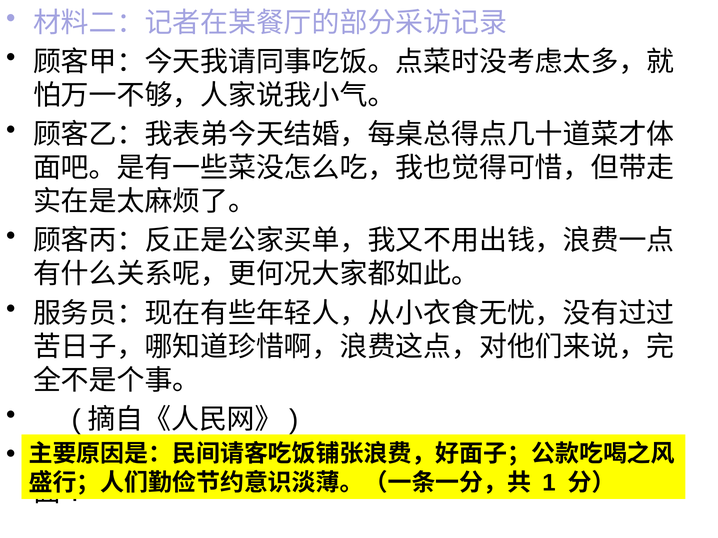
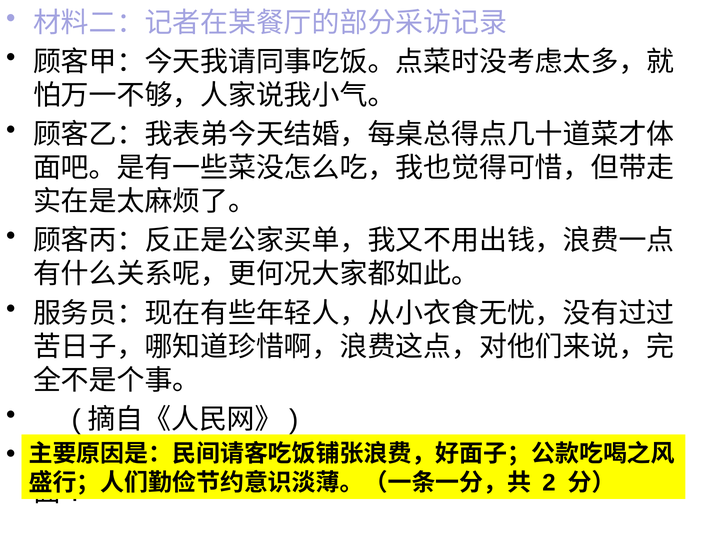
1: 1 -> 2 (549, 483)
